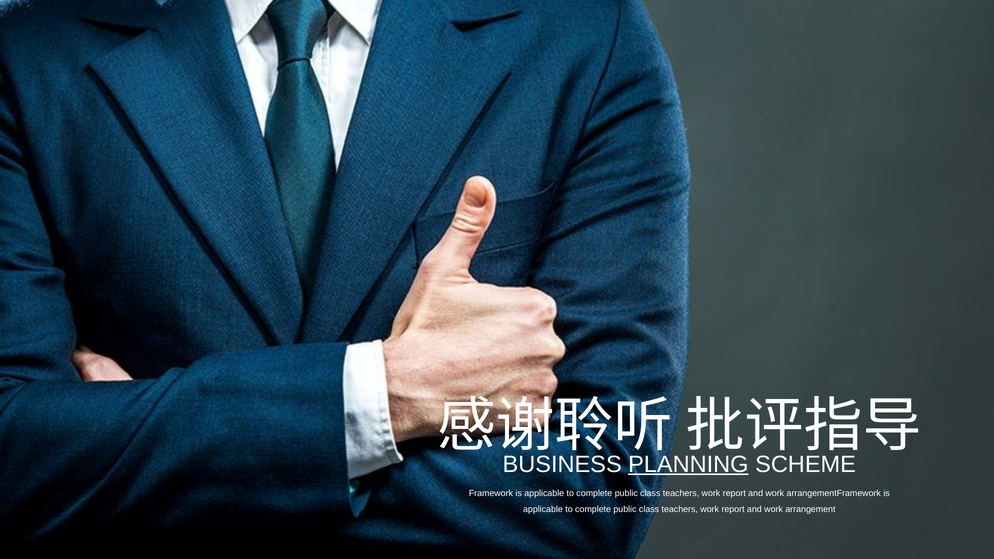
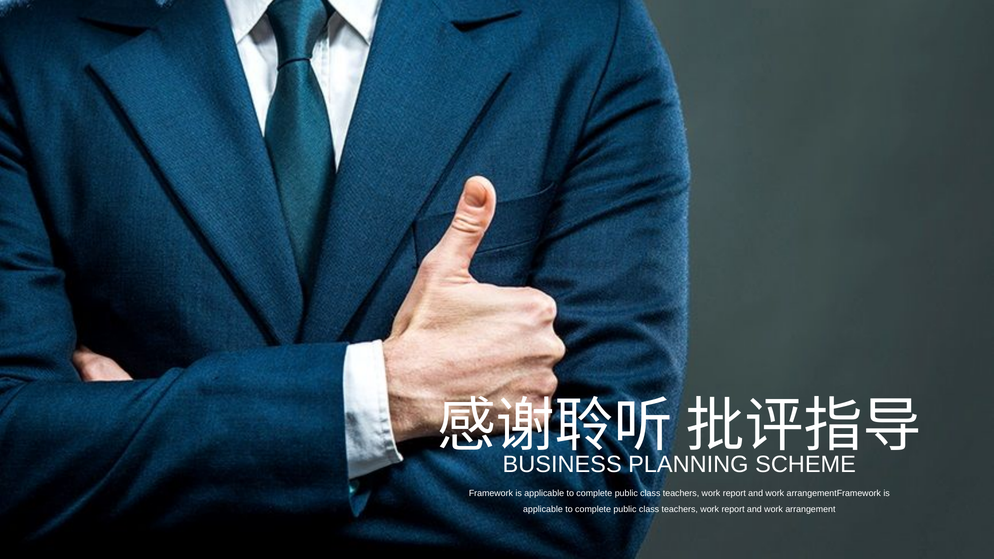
PLANNING underline: present -> none (688, 464)
